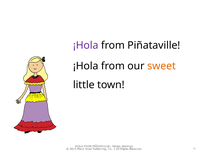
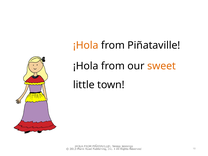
¡Hola colour: purple -> orange (86, 45)
